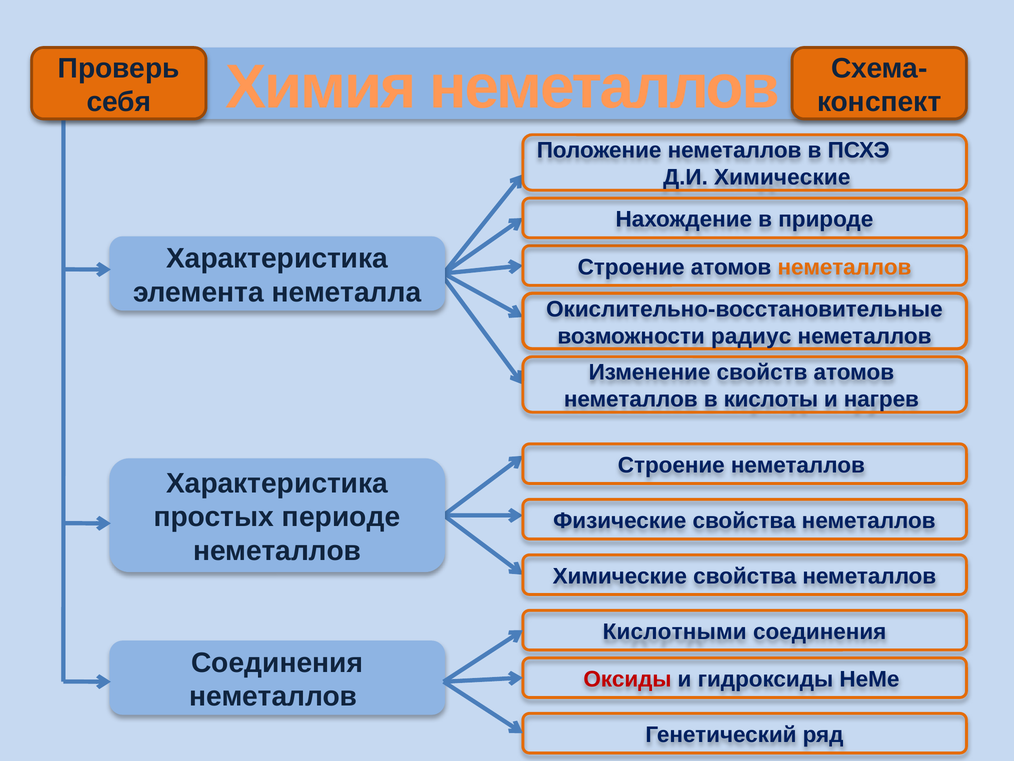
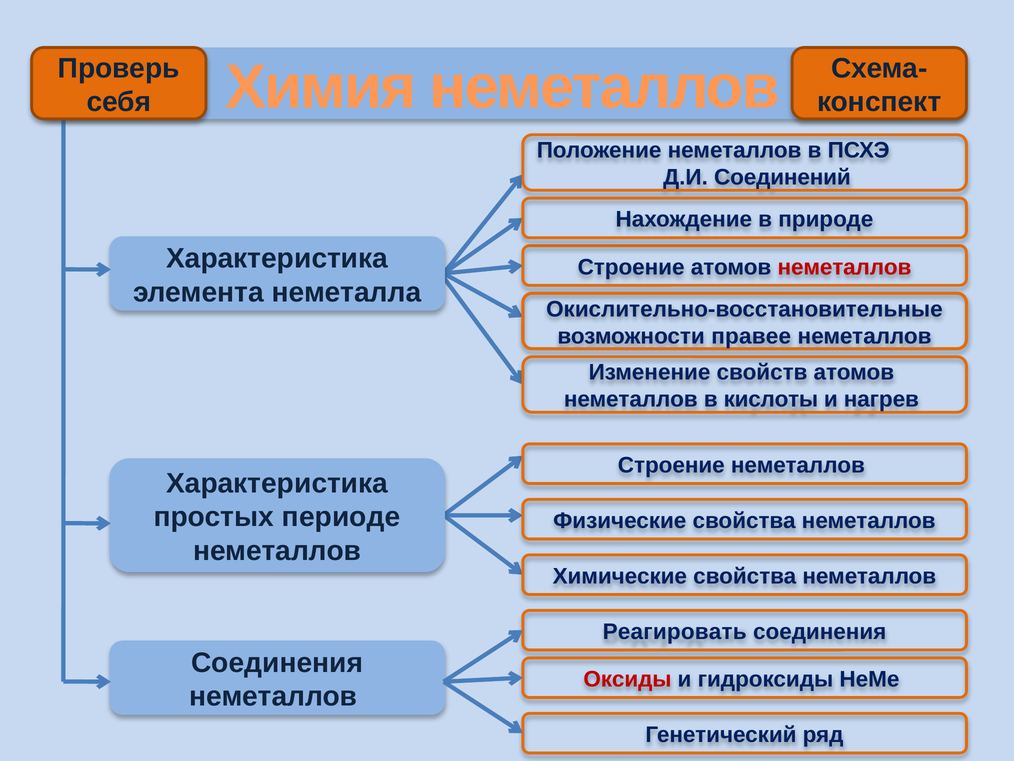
Д.И Химические: Химические -> Соединений (782, 177)
неметаллов colour: orange -> red (844, 267)
радиус: радиус -> правее (751, 336)
Кислотными: Кислотными -> Реагировать (675, 631)
